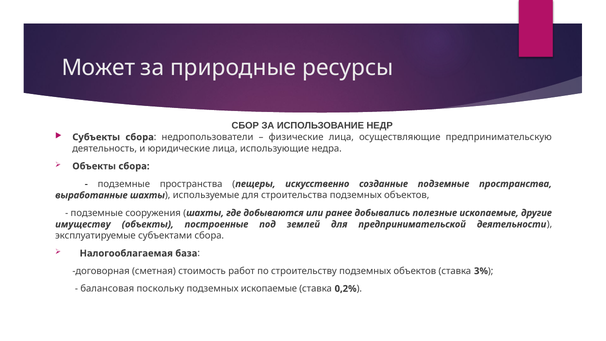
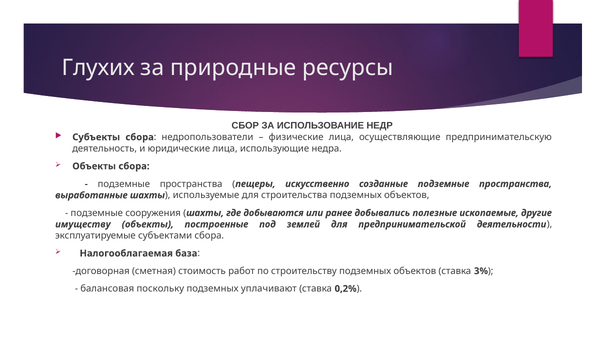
Может: Может -> Глухих (98, 68)
подземных ископаемые: ископаемые -> уплачивают (269, 289)
